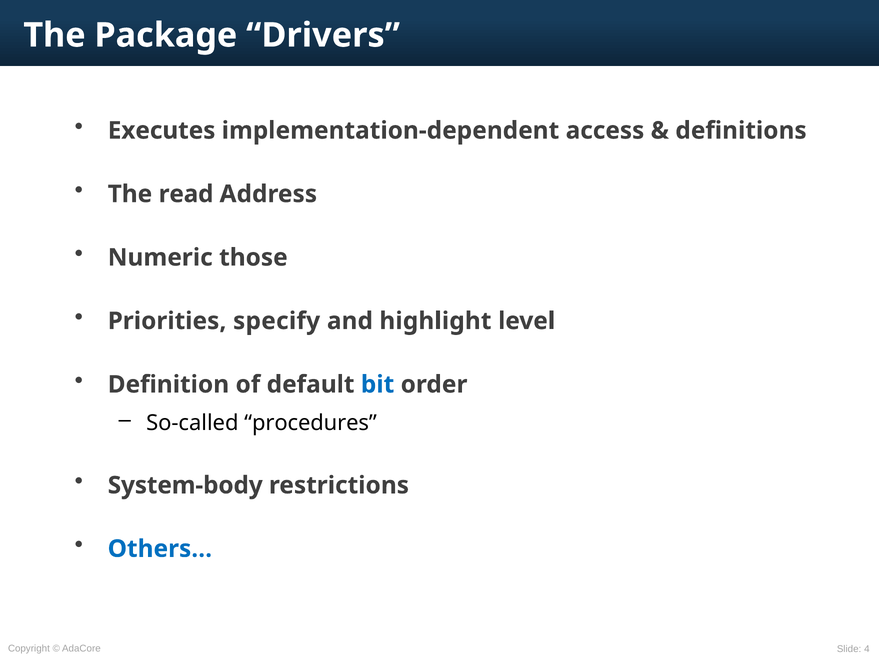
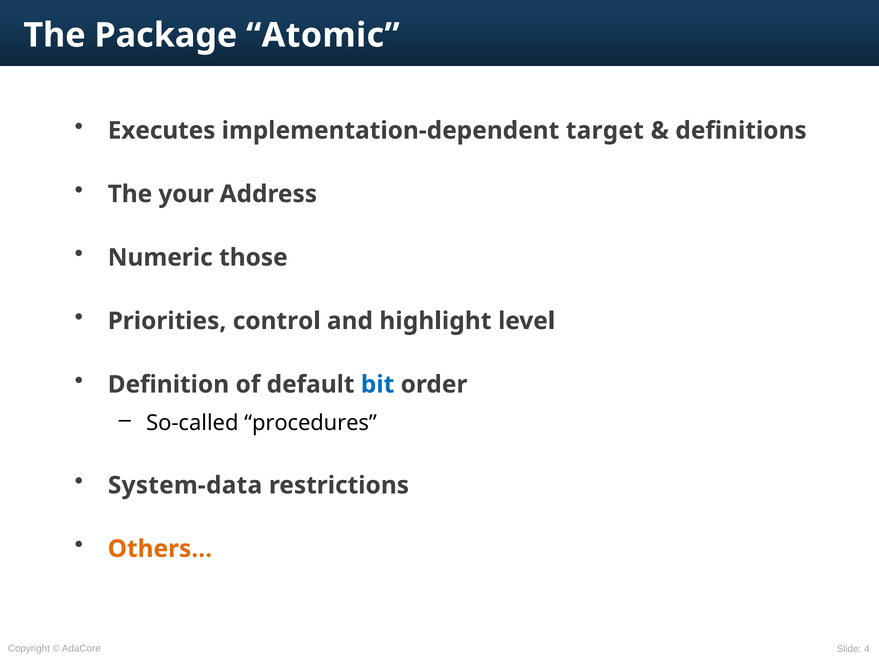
Drivers: Drivers -> Atomic (323, 35)
access: access -> target (605, 131)
read: read -> your (186, 194)
specify: specify -> control (277, 321)
System-body: System-body -> System-data (185, 486)
Others… colour: blue -> orange (160, 549)
